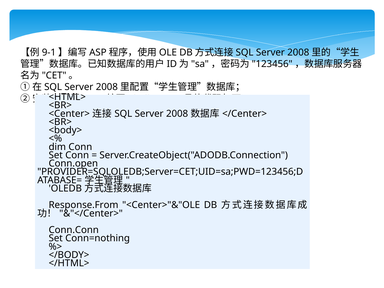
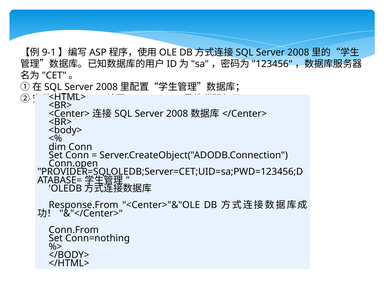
Conn.Conn: Conn.Conn -> Conn.From (74, 230)
